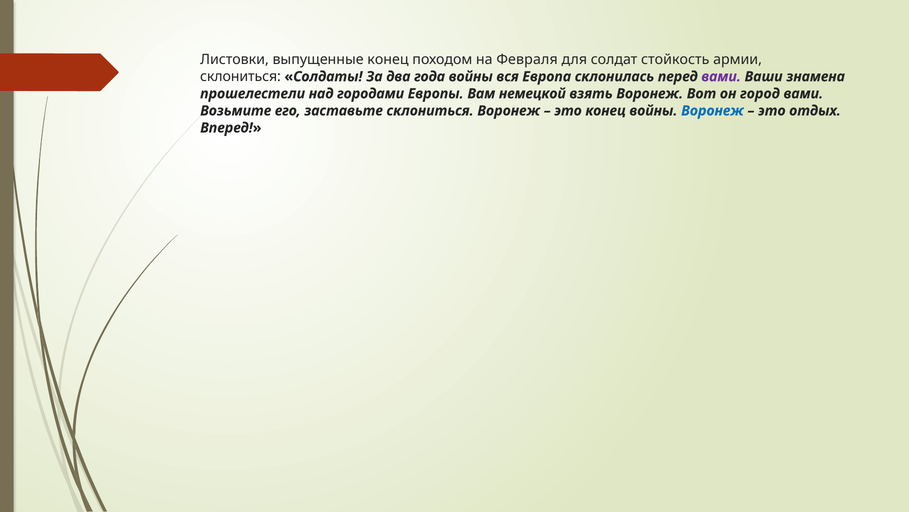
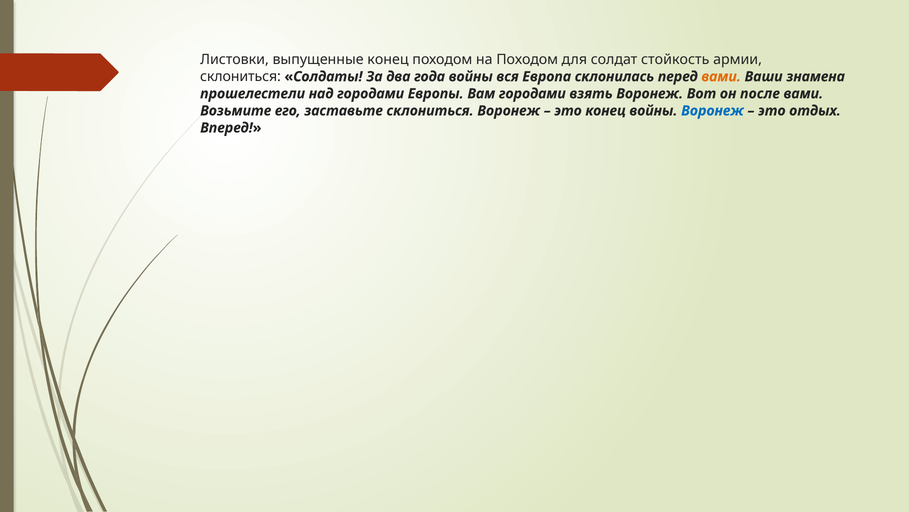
на Февраля: Февраля -> Походом (527, 59)
вами colour: purple -> orange (721, 77)
Вам немецкой: немецкой -> городами (532, 94)
город: город -> после (760, 94)
